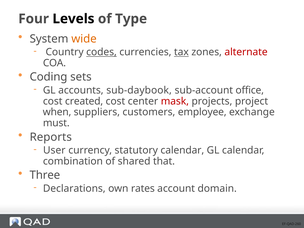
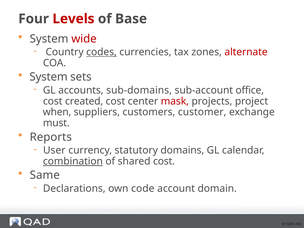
Levels colour: black -> red (73, 19)
Type: Type -> Base (131, 19)
wide colour: orange -> red (84, 39)
tax underline: present -> none (181, 52)
Coding: Coding -> System (49, 77)
sub-daybook: sub-daybook -> sub-domains (139, 90)
employee: employee -> customer (202, 112)
statutory calendar: calendar -> domains (182, 150)
combination underline: none -> present (73, 161)
shared that: that -> cost (164, 161)
Three: Three -> Same (45, 175)
rates: rates -> code (143, 188)
